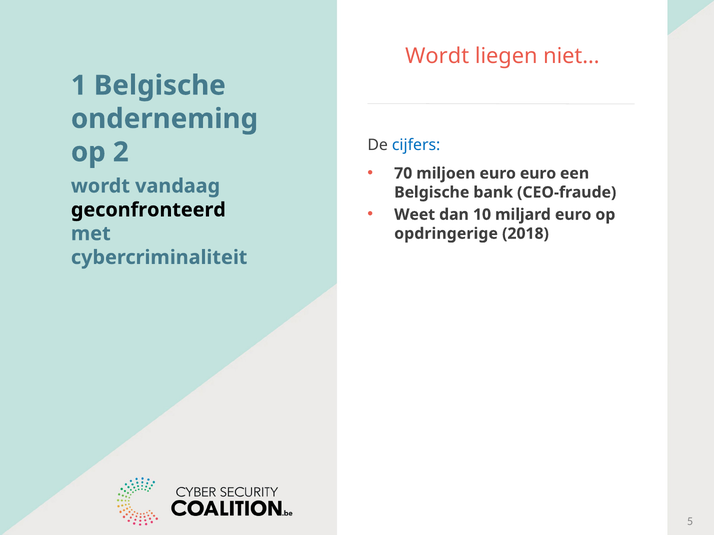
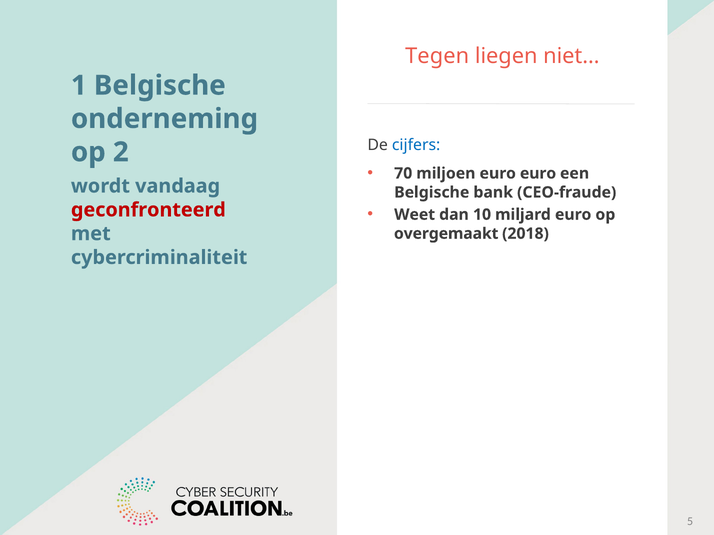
Wordt: Wordt -> Tegen (437, 56)
geconfronteerd colour: black -> red (148, 210)
opdringerige: opdringerige -> overgemaakt (446, 234)
